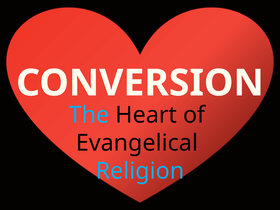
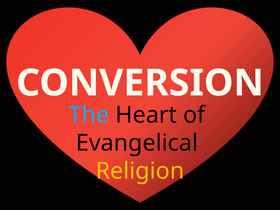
Religion colour: light blue -> yellow (140, 171)
